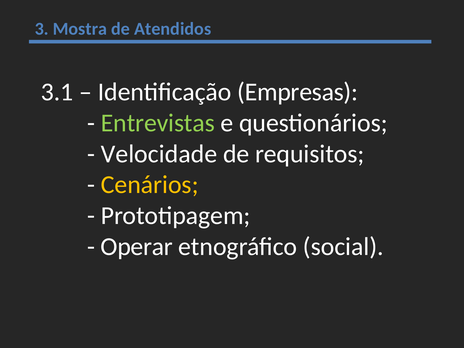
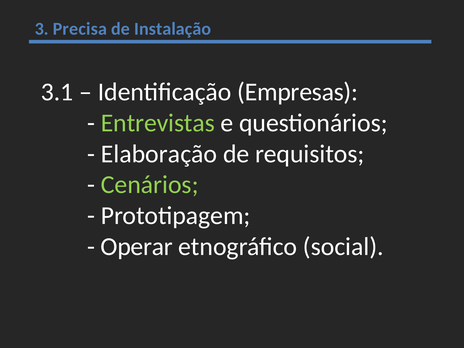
Mostra: Mostra -> Precisa (80, 29)
Atendidos: Atendidos -> Instalação (173, 29)
Velocidade: Velocidade -> Elaboração (159, 154)
Cenários colour: yellow -> light green (150, 185)
